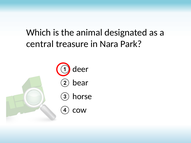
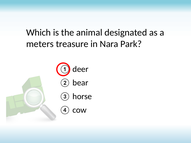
central: central -> meters (40, 44)
